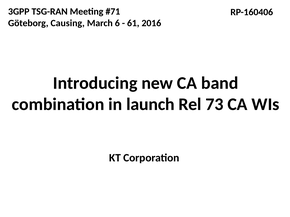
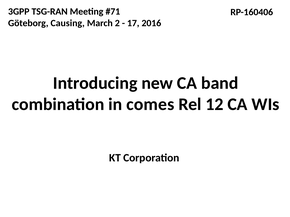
6: 6 -> 2 (117, 23)
61: 61 -> 17 (133, 23)
launch: launch -> comes (150, 104)
73: 73 -> 12 (214, 104)
